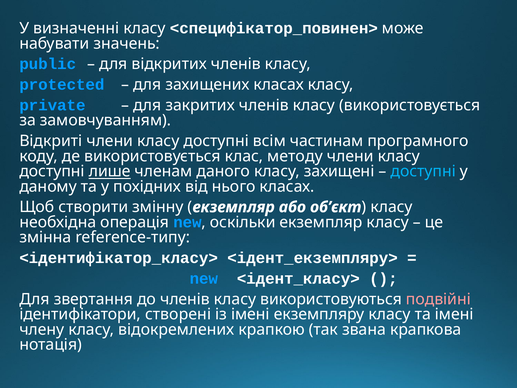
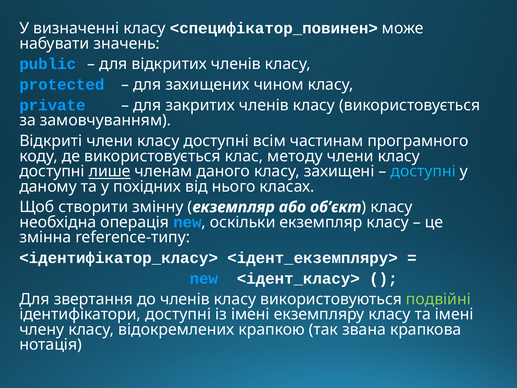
захищених класах: класах -> чином (279, 85)
подвійні colour: pink -> light green (438, 299)
ідентифікатори створені: створені -> доступні (178, 314)
